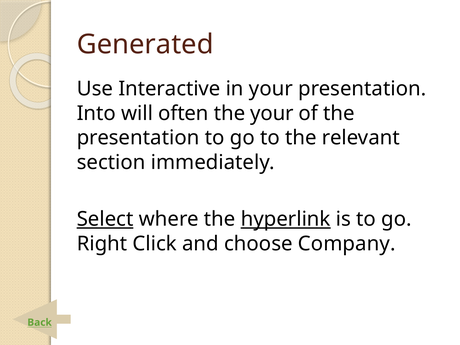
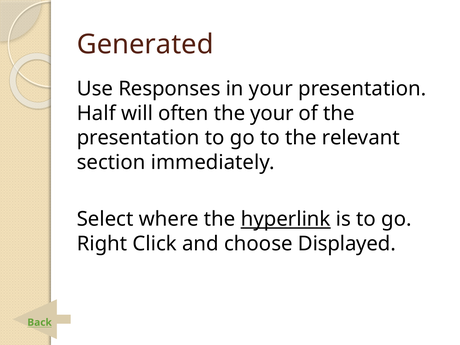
Interactive: Interactive -> Responses (169, 89)
Into: Into -> Half (96, 113)
Select underline: present -> none (105, 219)
Company: Company -> Displayed (347, 244)
